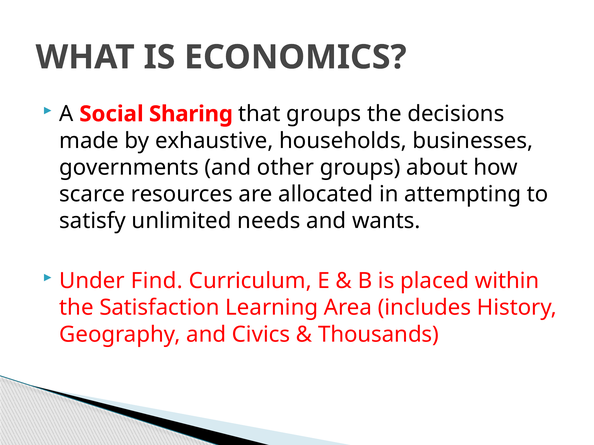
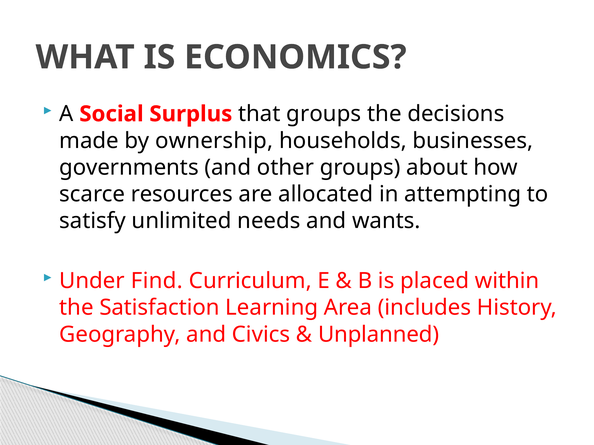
Sharing: Sharing -> Surplus (191, 114)
exhaustive: exhaustive -> ownership (214, 141)
Thousands: Thousands -> Unplanned (379, 335)
